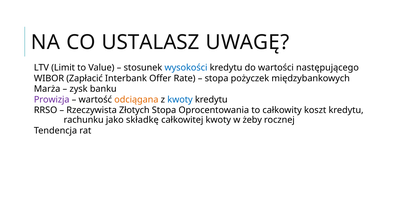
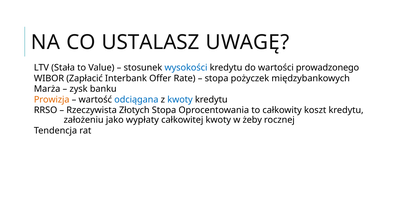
Limit: Limit -> Stała (63, 68)
następującego: następującego -> prowadzonego (328, 68)
Prowizja colour: purple -> orange (52, 99)
odciągana colour: orange -> blue (136, 99)
rachunku: rachunku -> założeniu (84, 120)
składkę: składkę -> wypłaty (142, 120)
